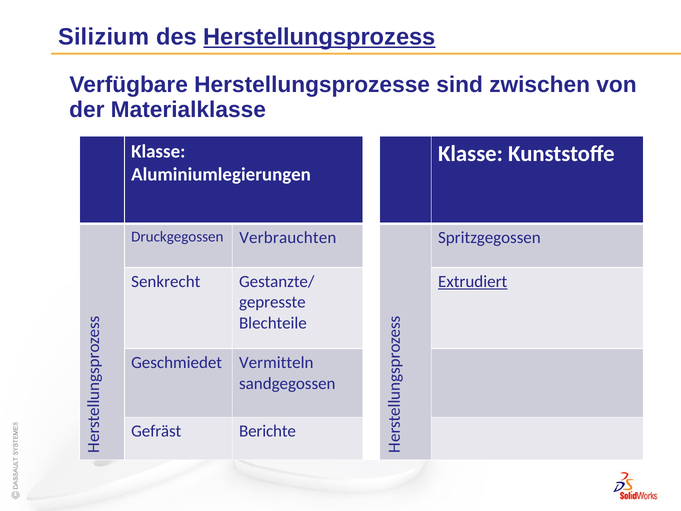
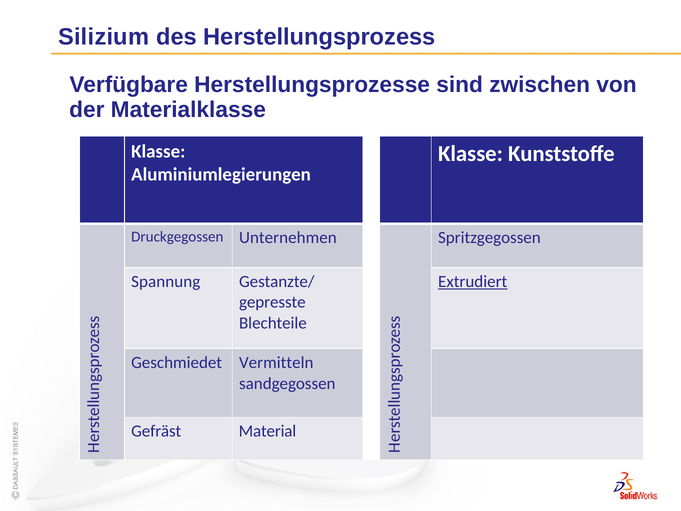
Herstellungsprozess underline: present -> none (319, 37)
Verbrauchten: Verbrauchten -> Unternehmen (288, 238)
Senkrecht: Senkrecht -> Spannung (166, 281)
Berichte: Berichte -> Material (267, 431)
